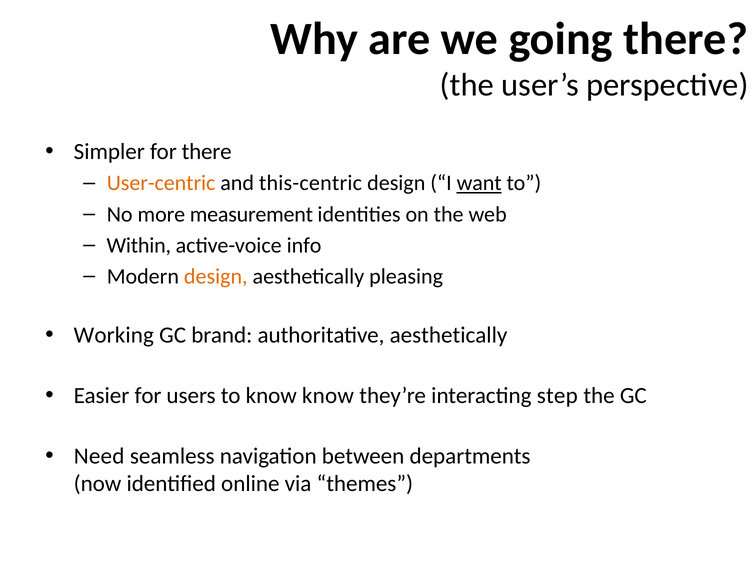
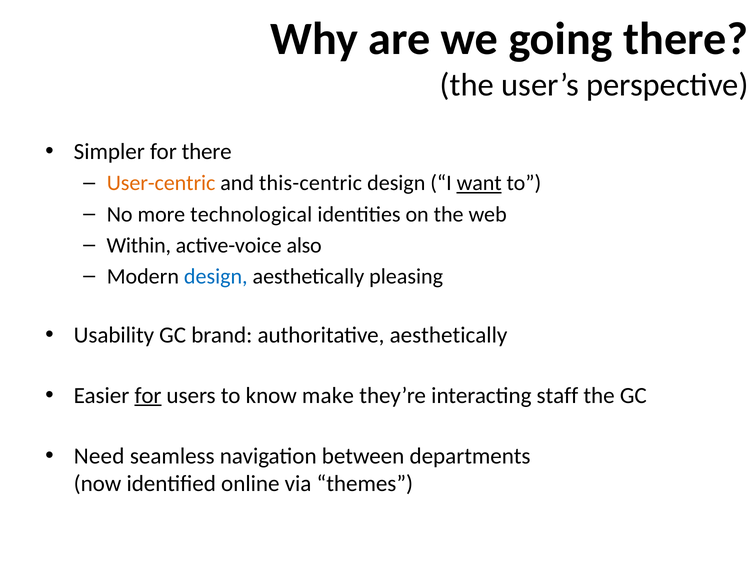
measurement: measurement -> technological (251, 214)
info: info -> also (304, 245)
design colour: orange -> blue (216, 276)
Working: Working -> Usability (114, 335)
for underline: none -> present (148, 395)
know know: know -> make (328, 395)
step: step -> staff (557, 395)
